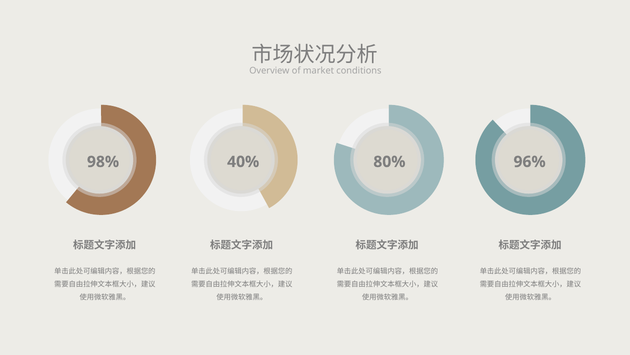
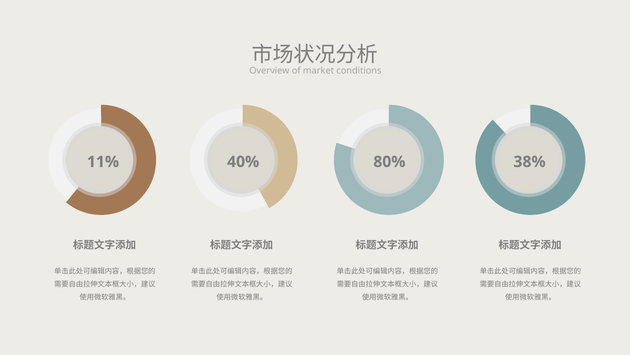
98%: 98% -> 11% (103, 162)
96%: 96% -> 38% (530, 162)
